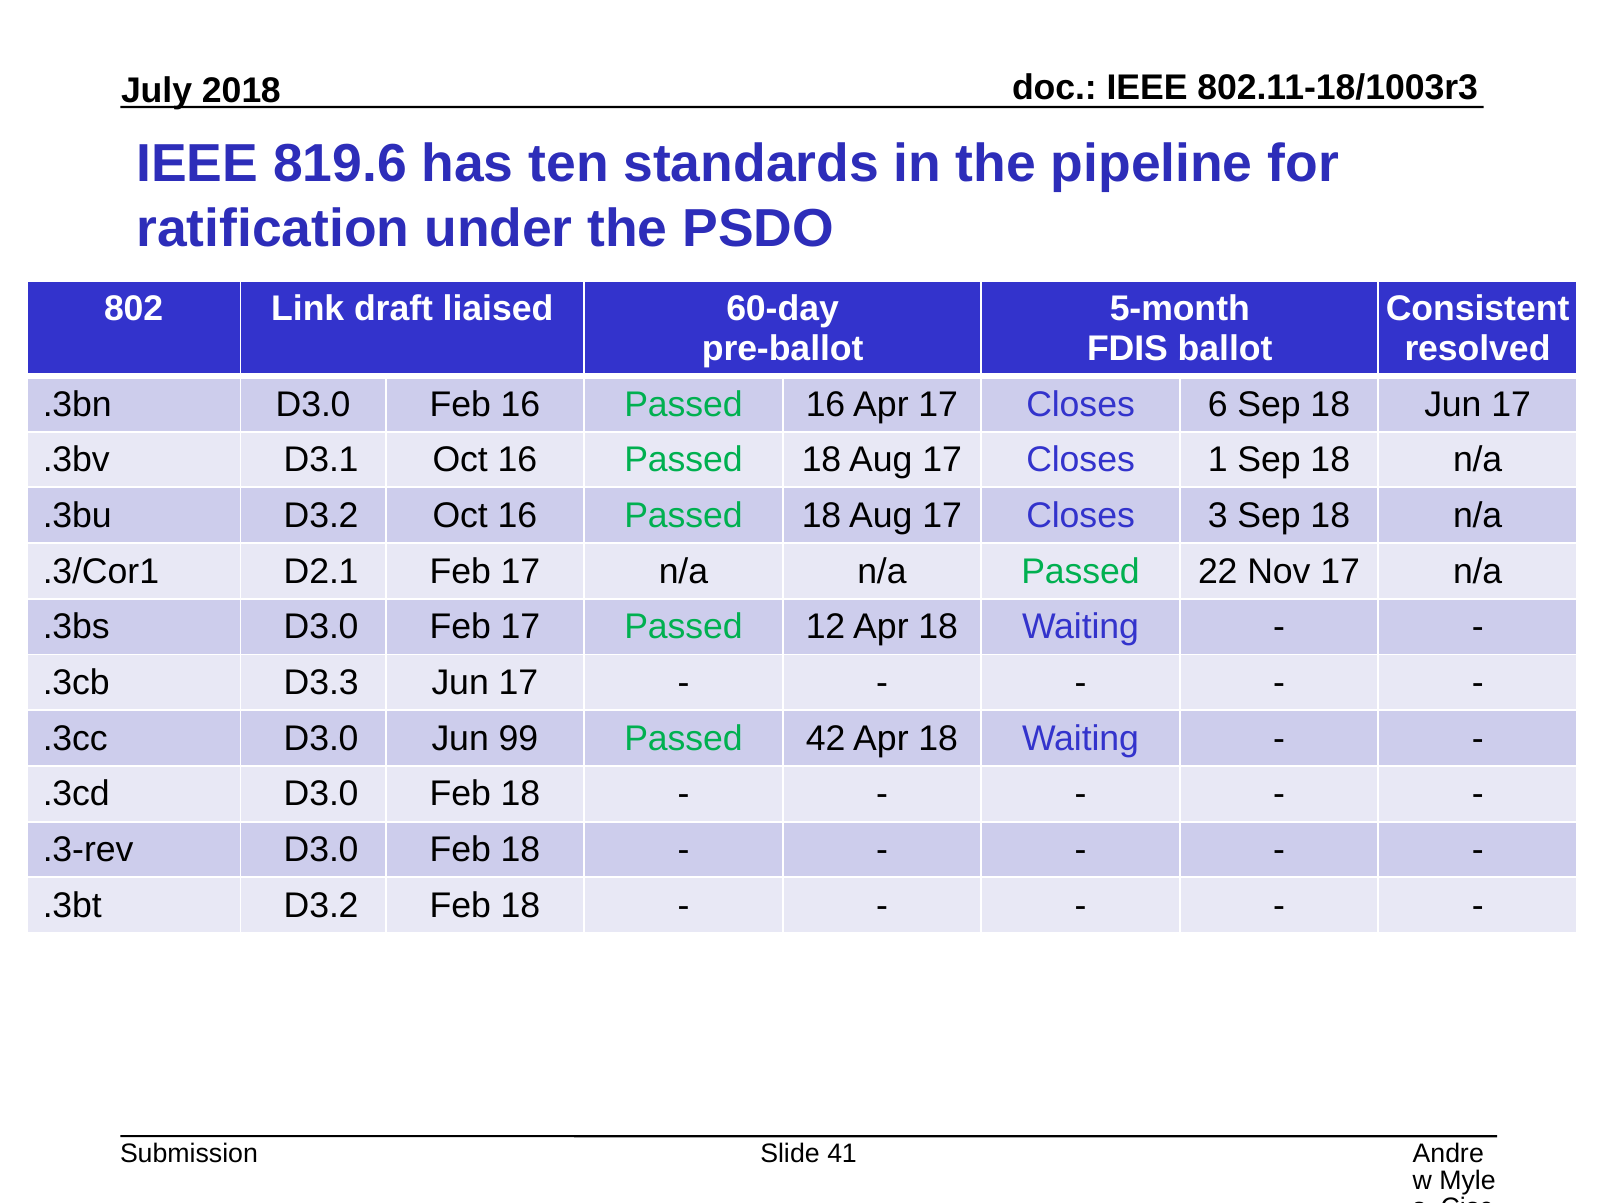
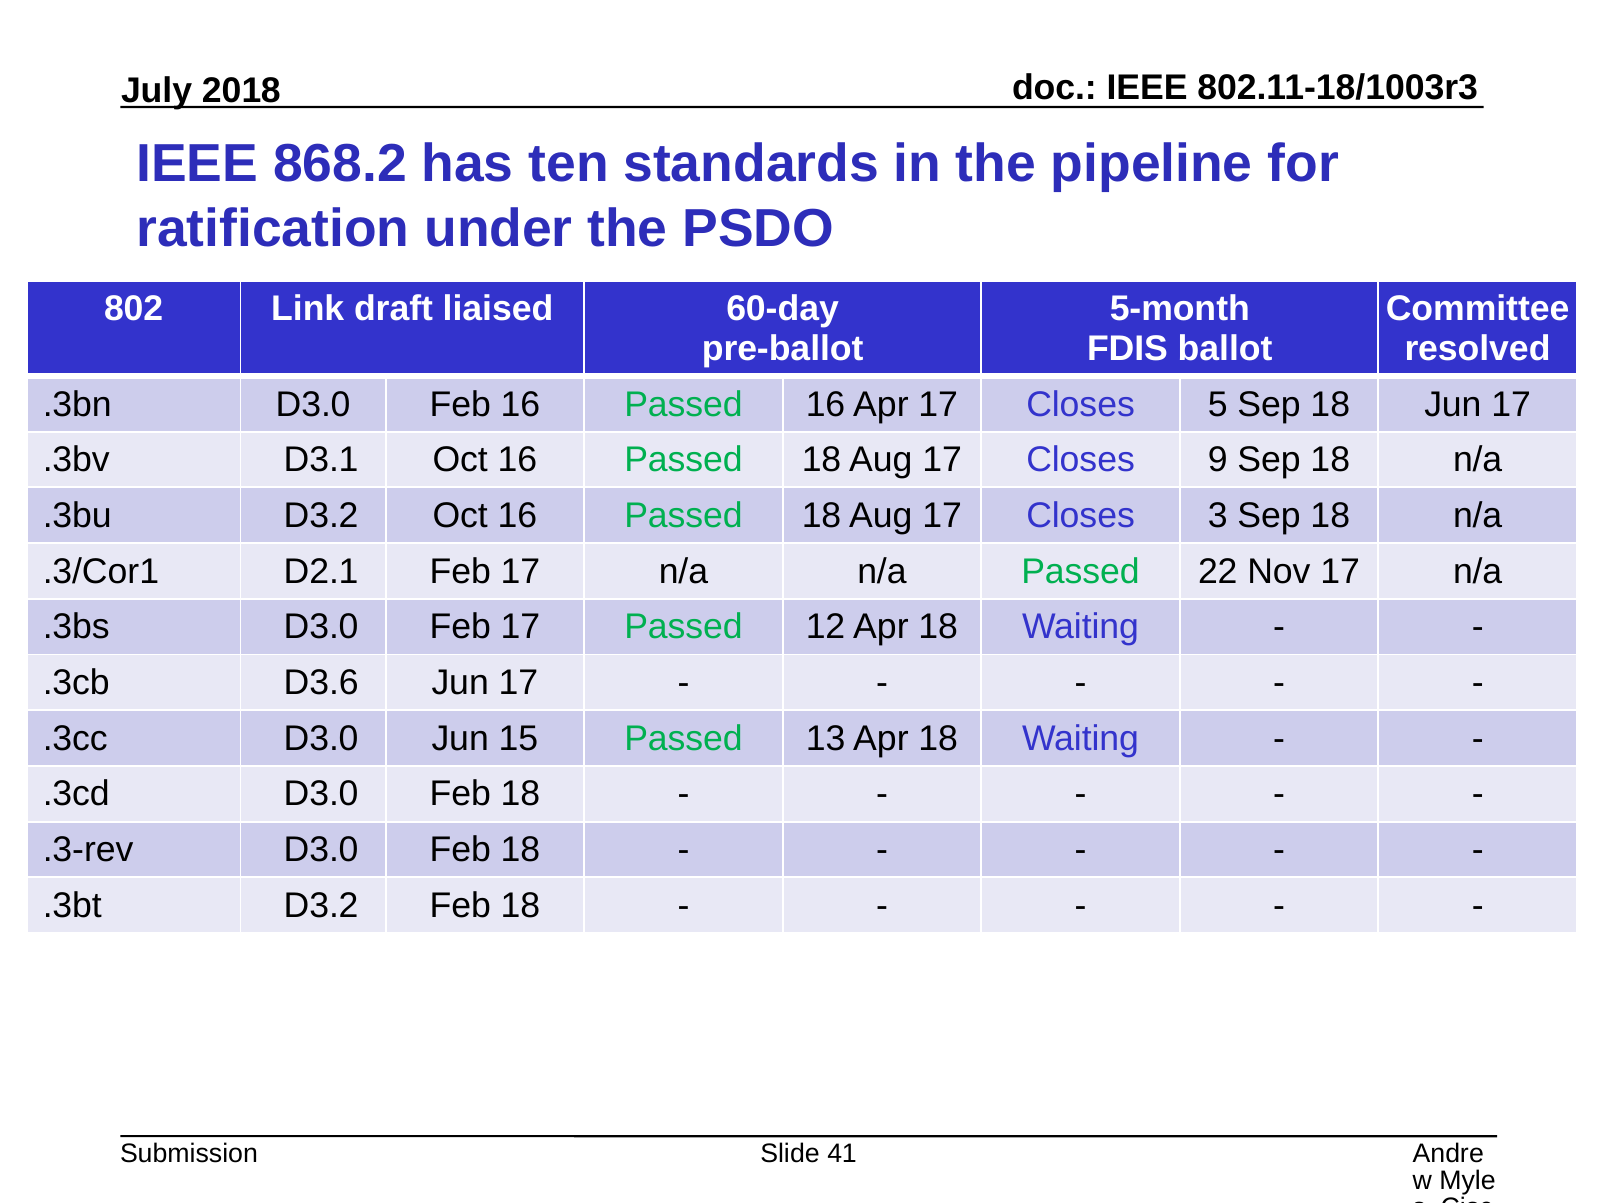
819.6: 819.6 -> 868.2 (340, 164)
Consistent: Consistent -> Committee (1478, 309)
6: 6 -> 5 (1218, 404)
1: 1 -> 9 (1218, 460)
D3.3: D3.3 -> D3.6 (321, 683)
99: 99 -> 15 (518, 739)
42: 42 -> 13 (826, 739)
